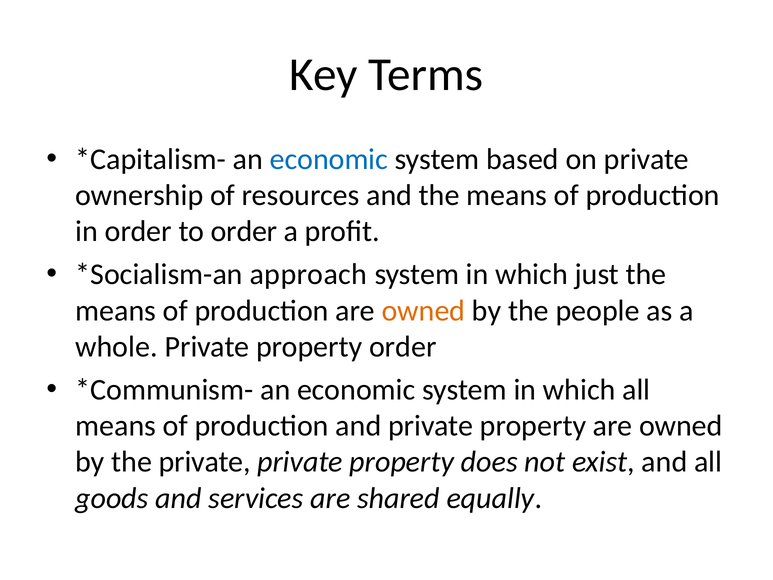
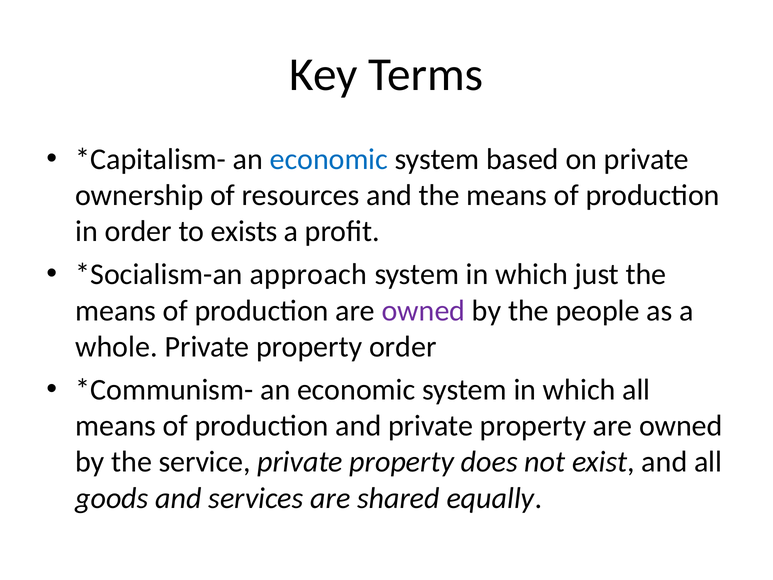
to order: order -> exists (244, 231)
owned colour: orange -> purple (423, 311)
the private: private -> service (205, 462)
